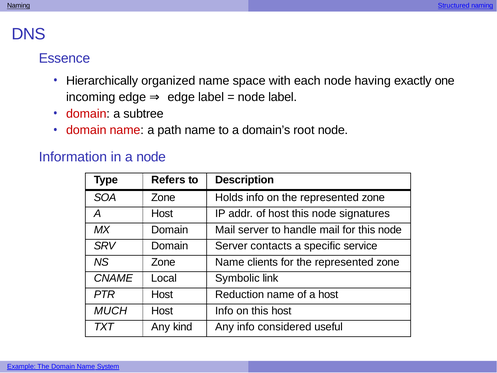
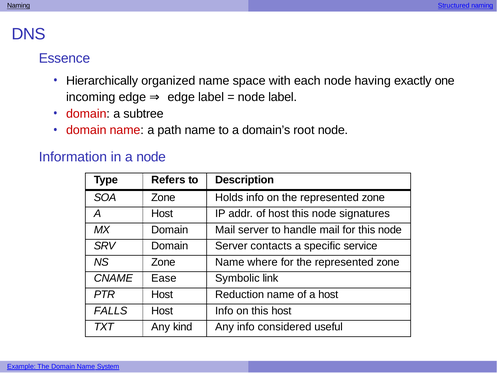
clients: clients -> where (263, 262)
Local: Local -> Ease (164, 278)
MUCH: MUCH -> FALLS (111, 311)
